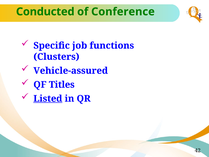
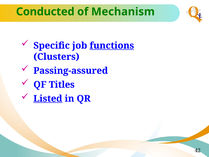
Conference: Conference -> Mechanism (123, 12)
functions underline: none -> present (112, 45)
Vehicle-assured: Vehicle-assured -> Passing-assured (71, 71)
